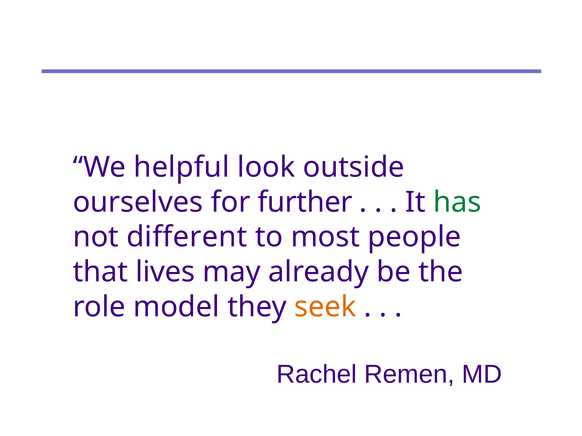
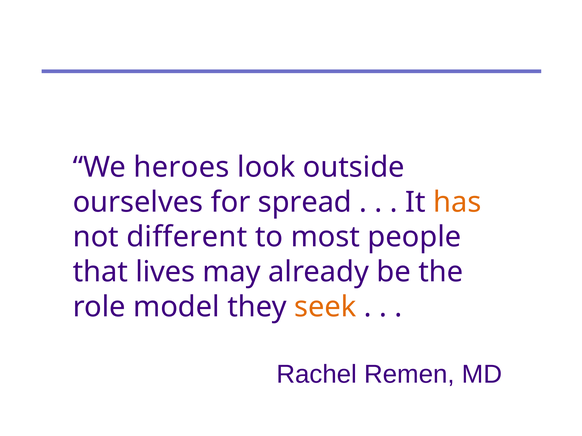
helpful: helpful -> heroes (181, 167)
further: further -> spread (305, 202)
has colour: green -> orange (457, 202)
